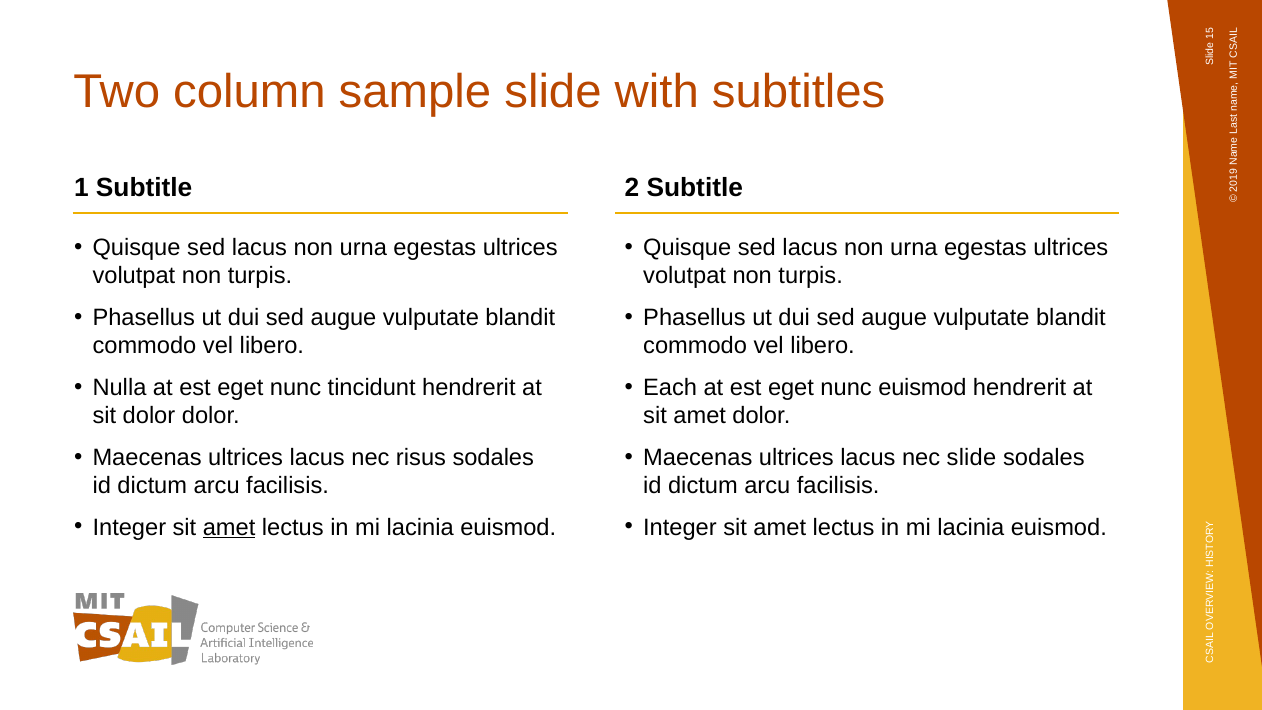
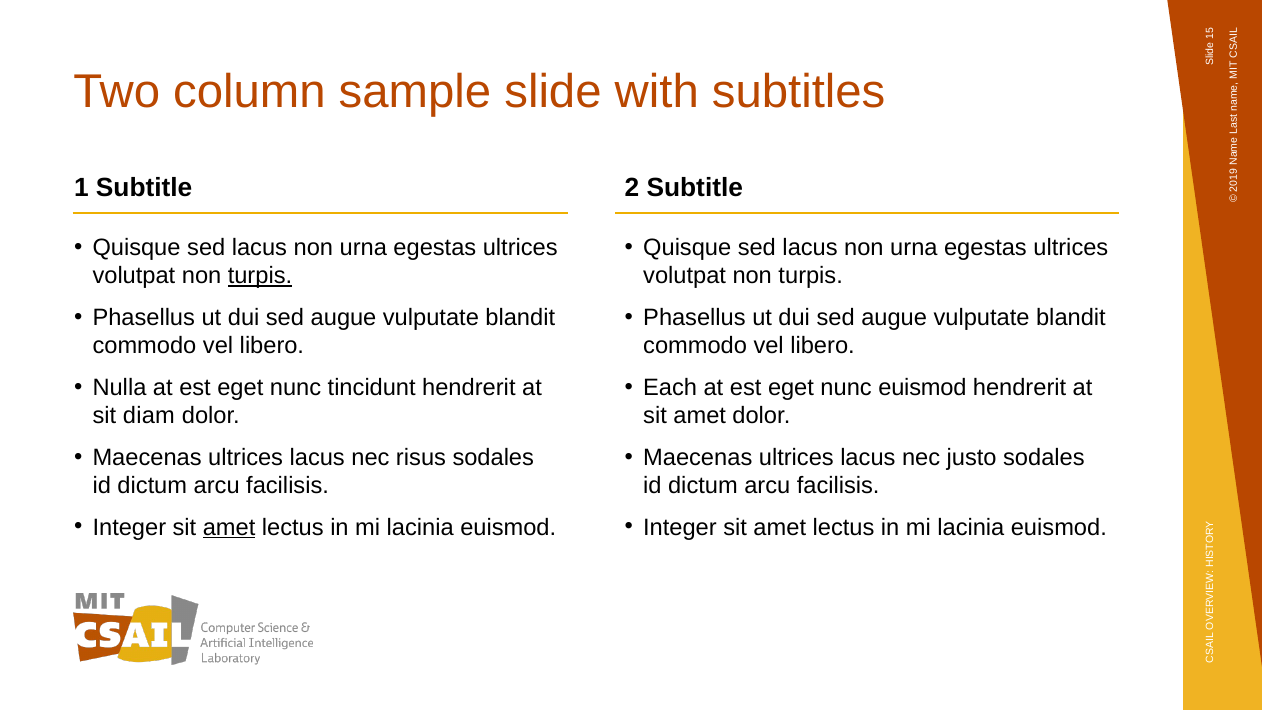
turpis underline: none -> present (260, 276)
sit dolor: dolor -> diam (149, 416)
nec slide: slide -> justo (972, 457)
